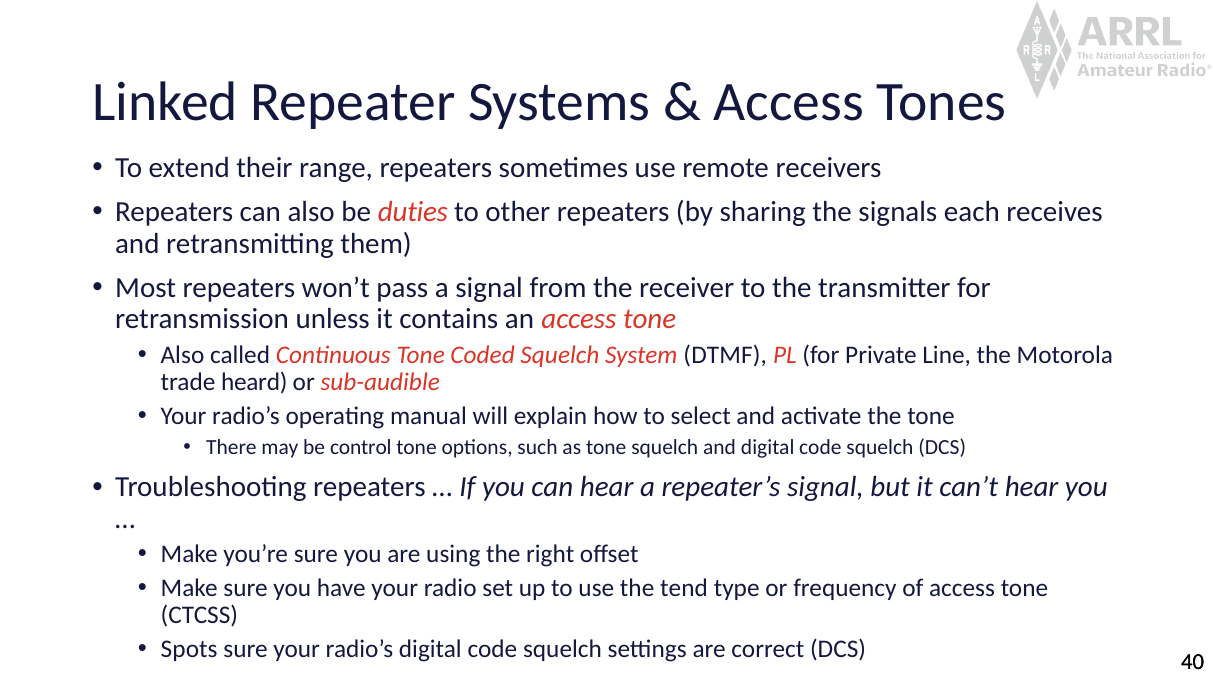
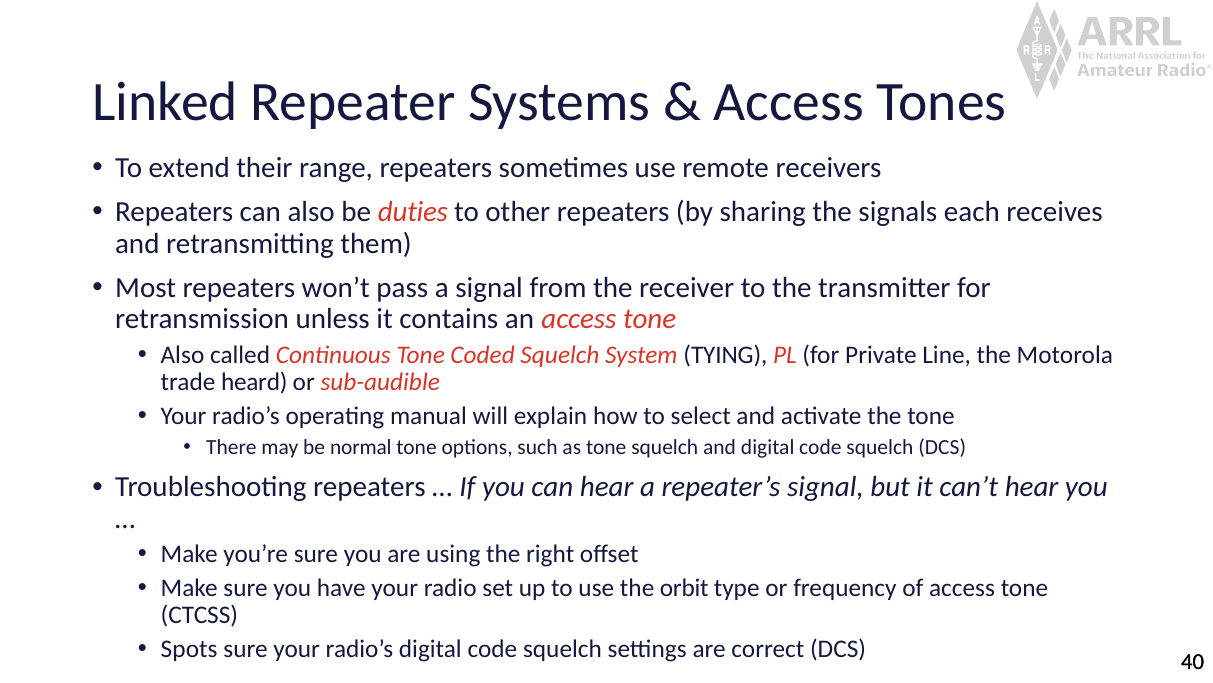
DTMF: DTMF -> TYING (725, 355)
control: control -> normal (361, 447)
tend: tend -> orbit (684, 588)
